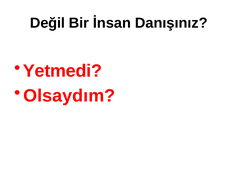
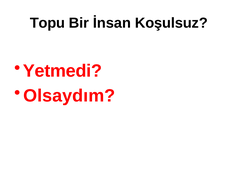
Değil: Değil -> Topu (47, 23)
Danışınız: Danışınız -> Koşulsuz (171, 23)
